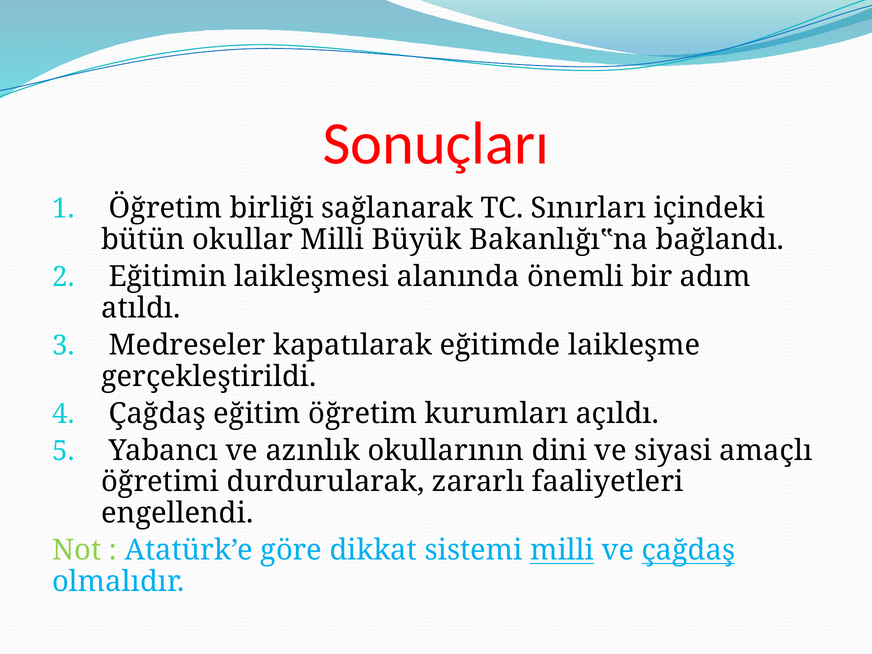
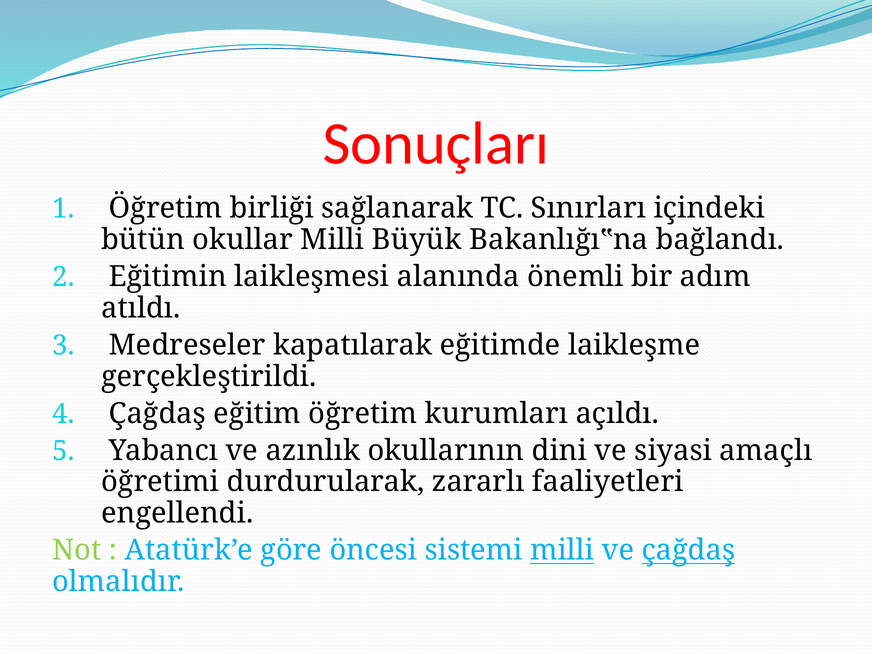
dikkat: dikkat -> öncesi (373, 550)
